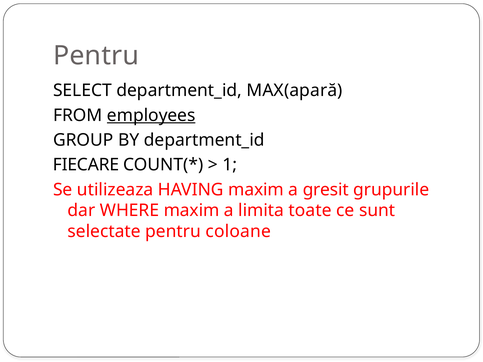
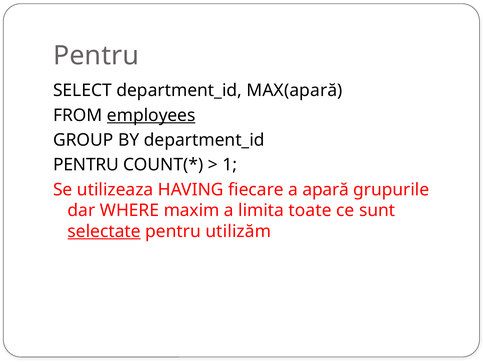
FIECARE: FIECARE -> PENTRU (86, 165)
HAVING maxim: maxim -> fiecare (256, 190)
gresit: gresit -> apară (326, 190)
selectate underline: none -> present (104, 232)
coloane: coloane -> utilizăm (238, 232)
